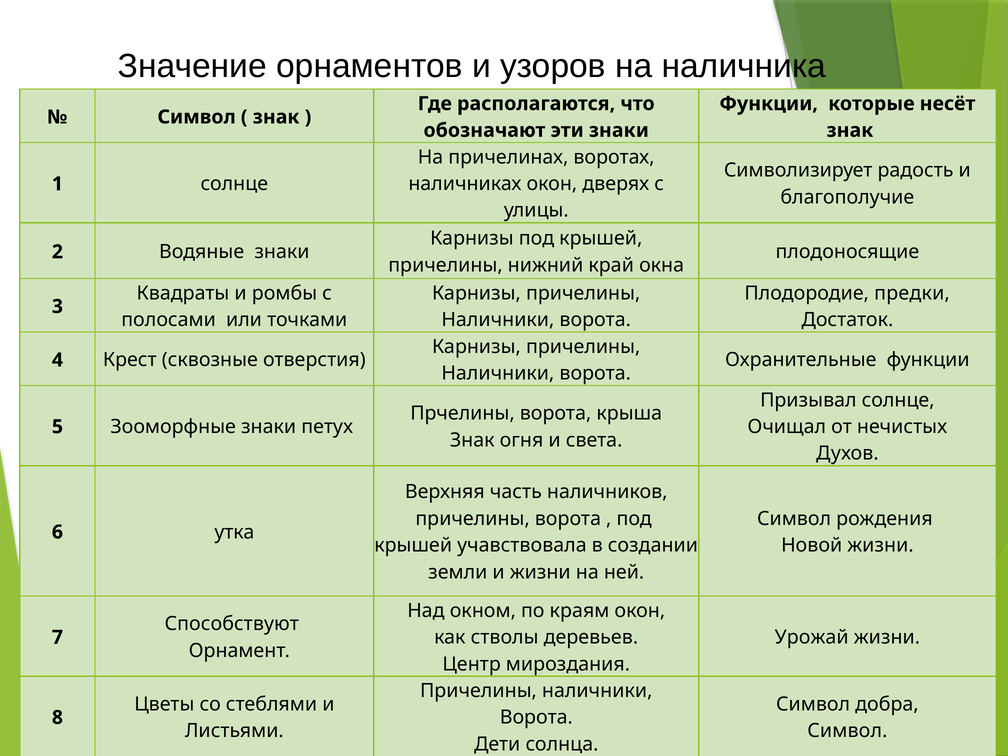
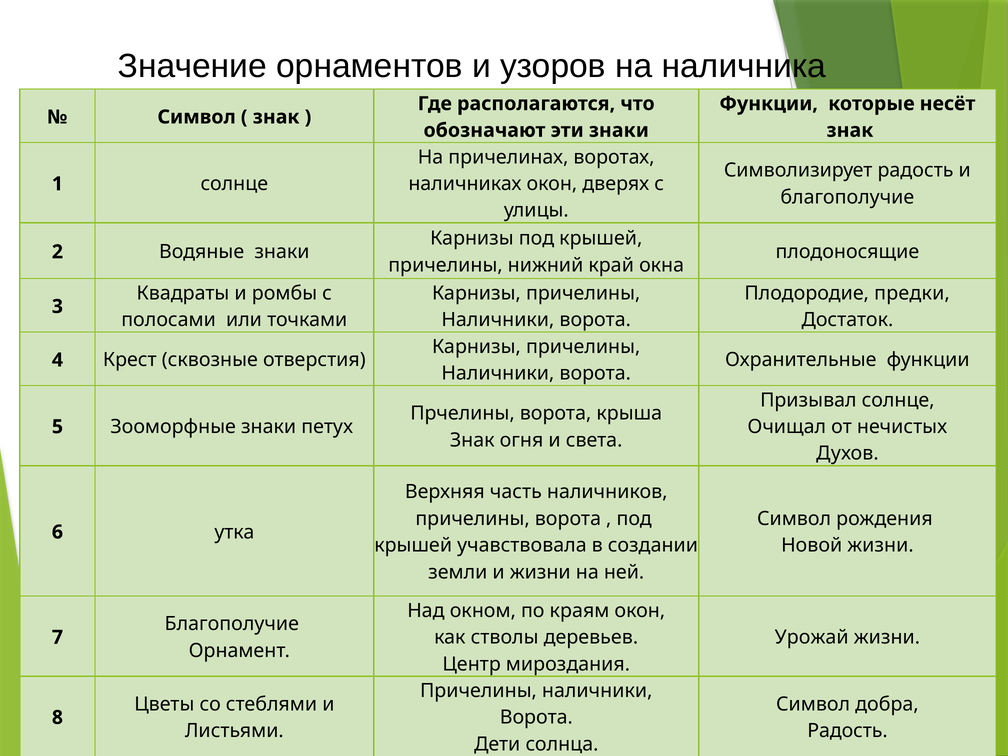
Способствуют: Способствуют -> Благополучие (232, 624)
Символ: Символ -> Радость (847, 731)
